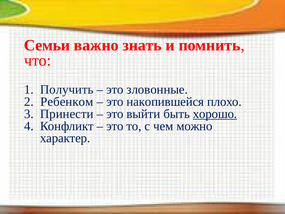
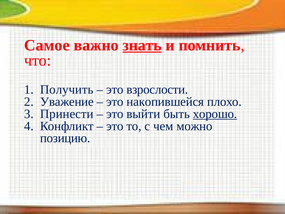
Семьи: Семьи -> Самое (47, 45)
знать underline: none -> present (142, 45)
зловонные: зловонные -> взрослости (157, 89)
Ребенком: Ребенком -> Уважение (67, 102)
характер: характер -> позицию (65, 138)
